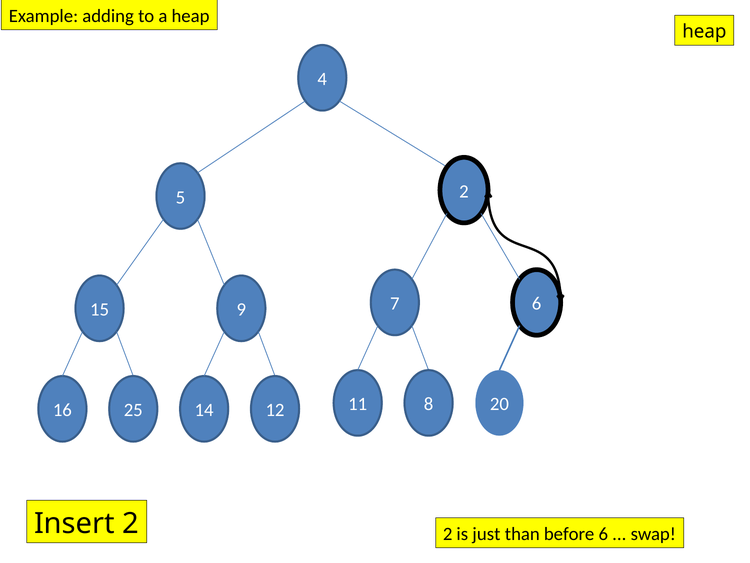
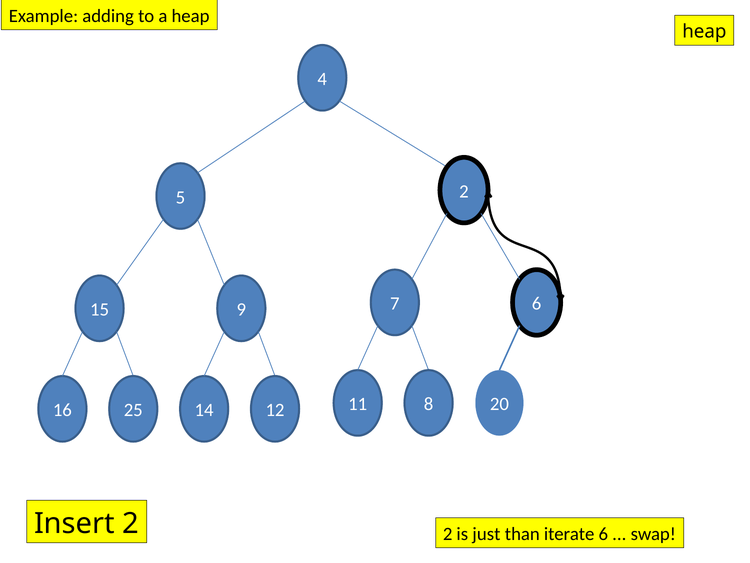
before: before -> iterate (569, 534)
